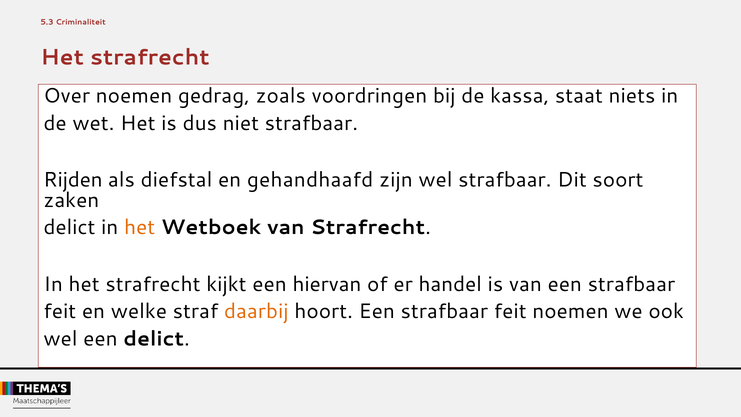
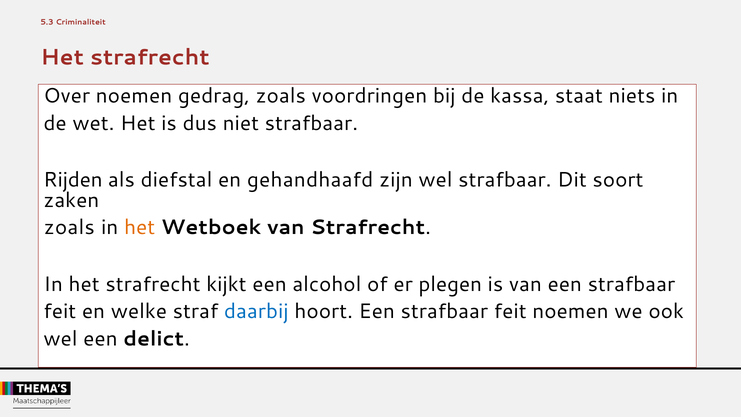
delict: delict -> zoals (69, 227)
hiervan: hiervan -> alcohol (327, 284)
handel: handel -> plegen (450, 284)
daarbij colour: orange -> blue (256, 311)
